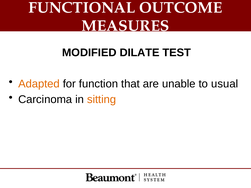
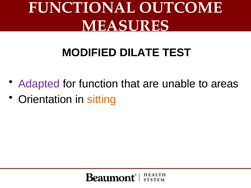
Adapted colour: orange -> purple (39, 84)
usual: usual -> areas (225, 84)
Carcinoma: Carcinoma -> Orientation (45, 100)
